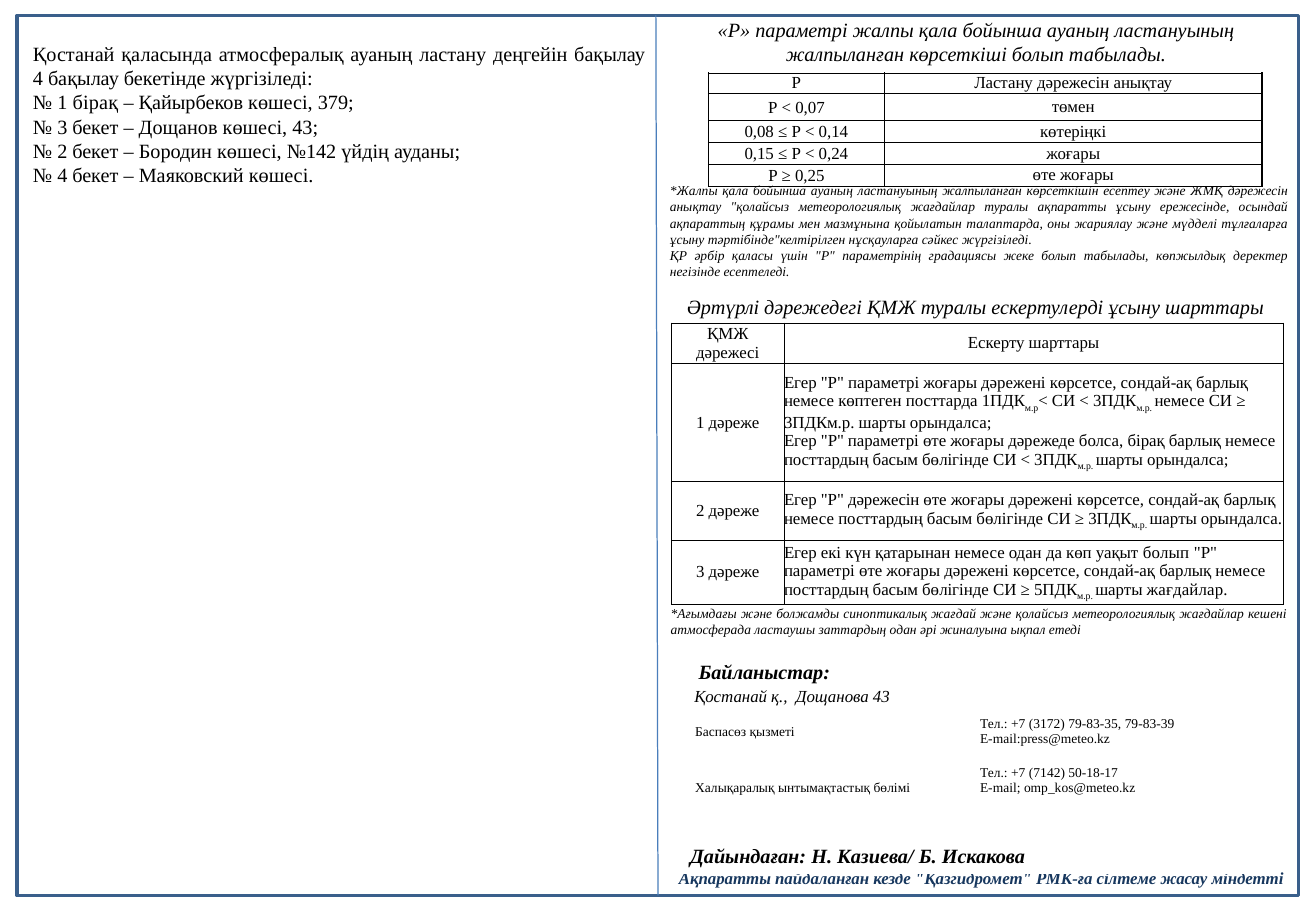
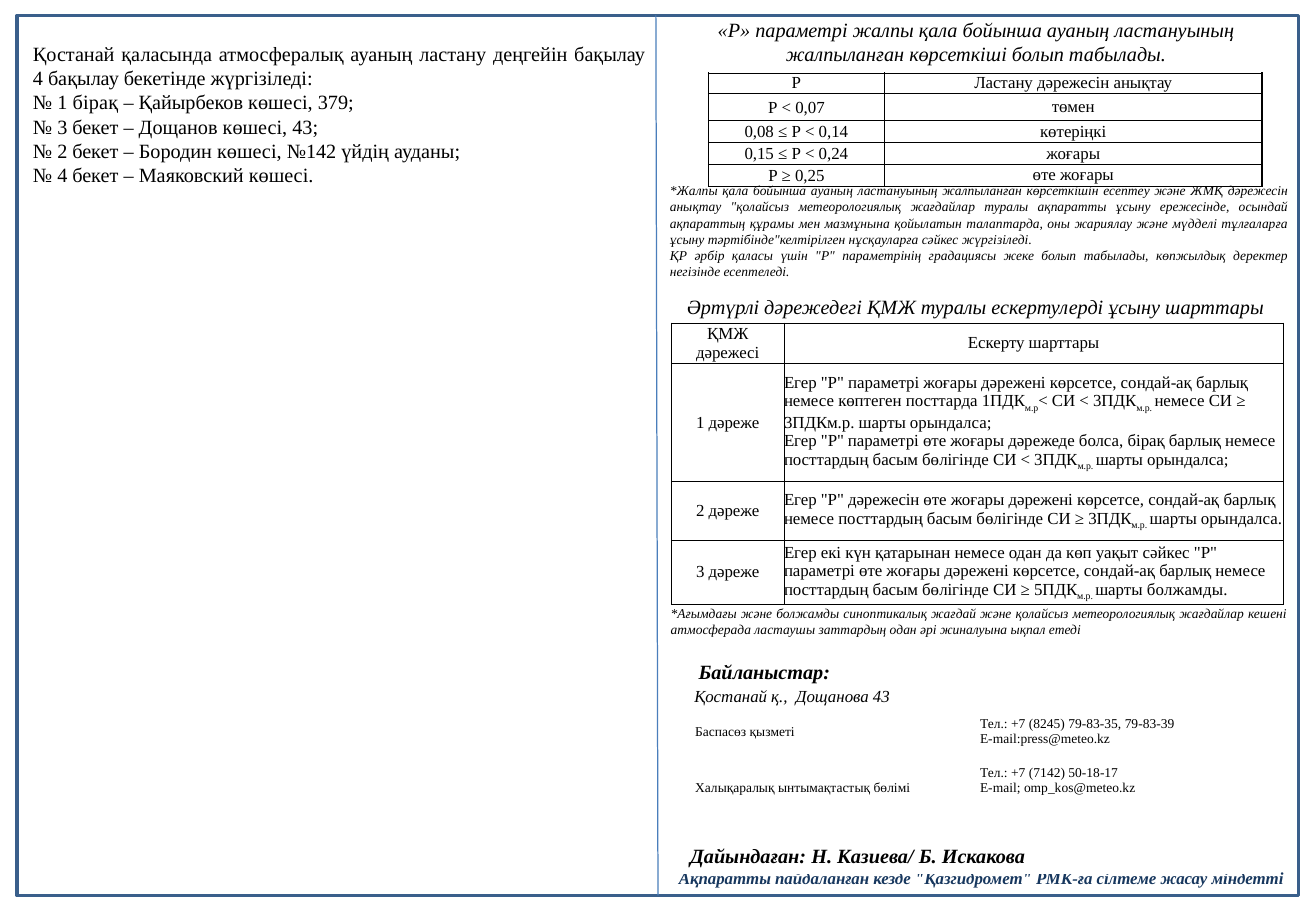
уақыт болып: болып -> сәйкес (1166, 552)
шарты жағдайлар: жағдайлар -> болжамды (1187, 590)
3172: 3172 -> 8245 (1047, 725)
